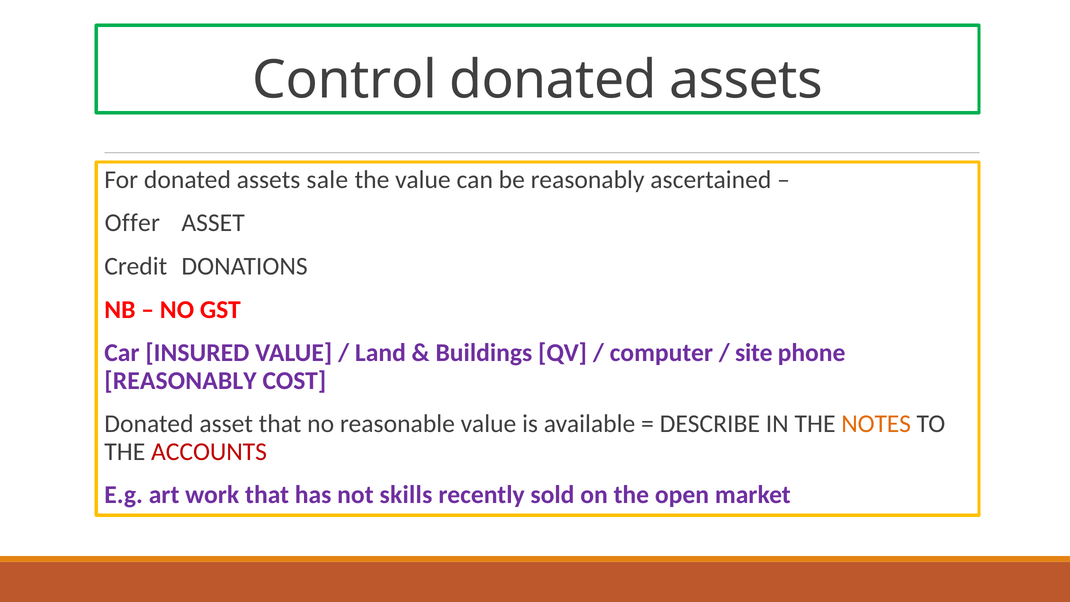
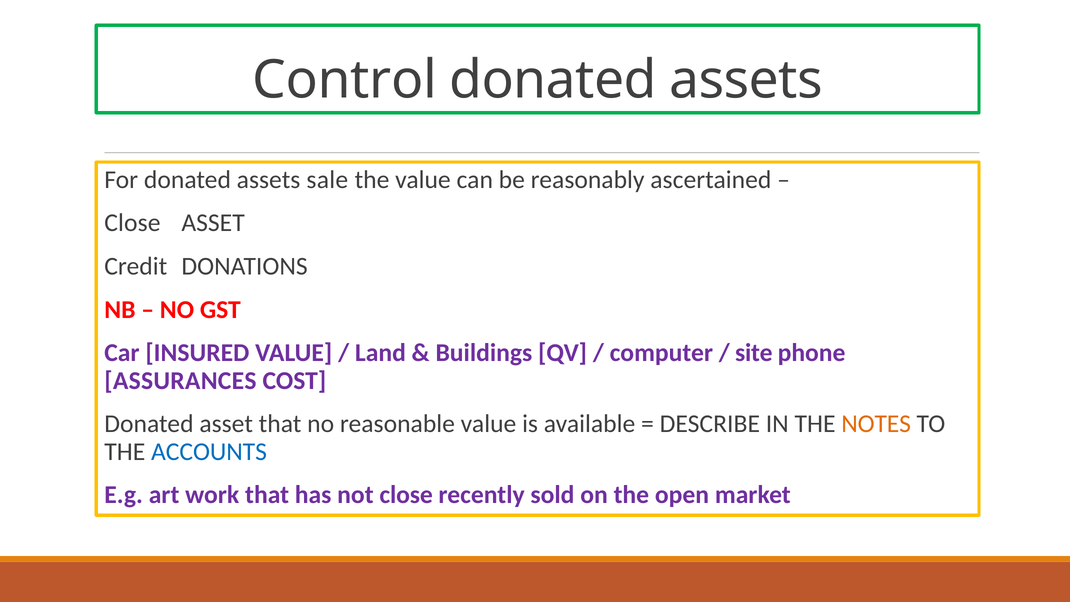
Offer: Offer -> Close (132, 223)
REASONABLY: REASONABLY -> ASSURANCES (180, 381)
ACCOUNTS colour: red -> blue (209, 451)
not skills: skills -> close (406, 495)
